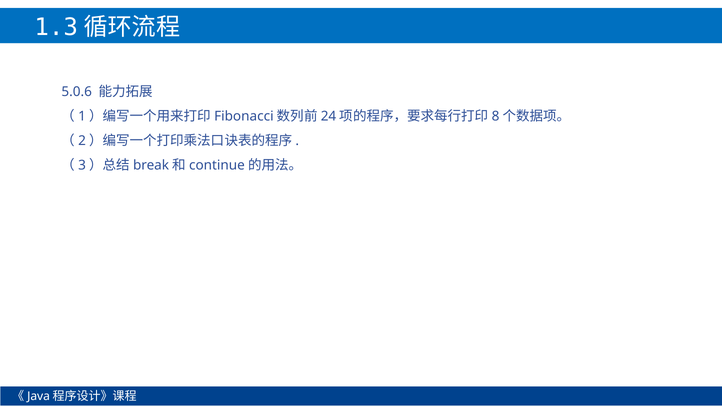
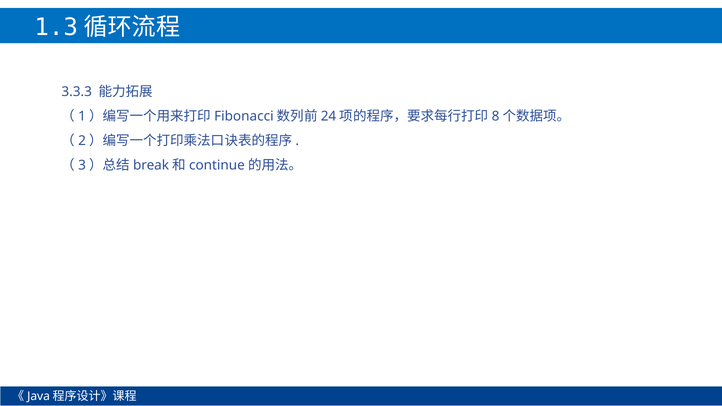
5.0.6: 5.0.6 -> 3.3.3 (77, 92)
